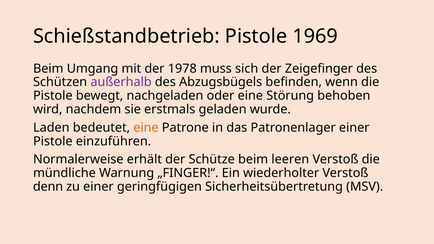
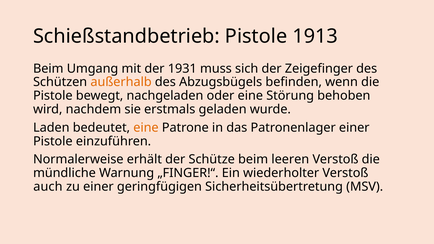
1969: 1969 -> 1913 (315, 36)
1978: 1978 -> 1931 (182, 69)
außerhalb colour: purple -> orange (121, 82)
denn: denn -> auch (48, 187)
